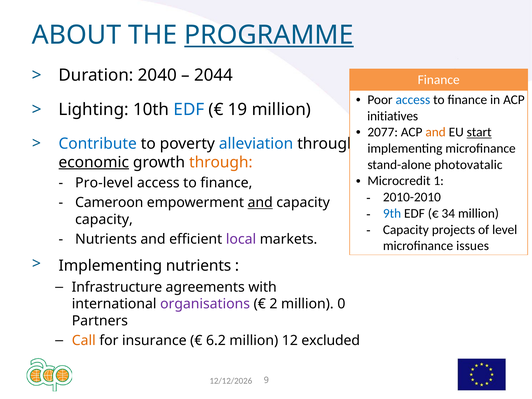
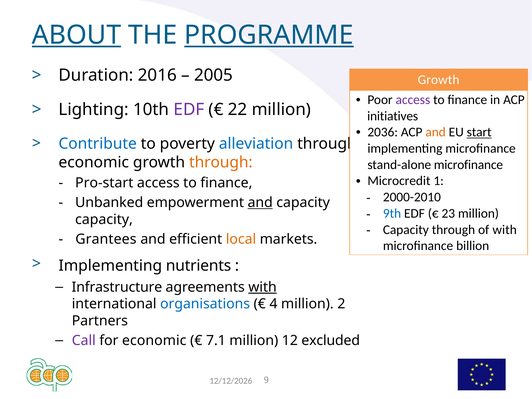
ABOUT underline: none -> present (77, 35)
2040: 2040 -> 2016 (157, 75)
2044: 2044 -> 2005 (214, 75)
Finance: Finance -> Growth (439, 80)
access colour: blue -> purple (413, 100)
EDF colour: blue -> purple (189, 110)
19: 19 -> 22 (238, 110)
2077: 2077 -> 2036 (383, 132)
economic underline: present -> none (94, 162)
stand-alone photovatalic: photovatalic -> microfinance (468, 165)
Pro-level: Pro-level -> Pro-start (104, 183)
2010-2010: 2010-2010 -> 2000-2010 (412, 197)
Cameroon: Cameroon -> Unbanked (109, 203)
34: 34 -> 23 (448, 213)
Capacity projects: projects -> through (453, 230)
of level: level -> with (505, 230)
Nutrients: Nutrients -> Grantees (106, 239)
local colour: purple -> orange (241, 239)
issues: issues -> billion (473, 246)
with underline: none -> present (263, 287)
organisations colour: purple -> blue (205, 304)
2: 2 -> 4 (273, 304)
0: 0 -> 2 (341, 304)
Call colour: orange -> purple (84, 341)
for insurance: insurance -> economic (154, 341)
6.2: 6.2 -> 7.1 (216, 341)
